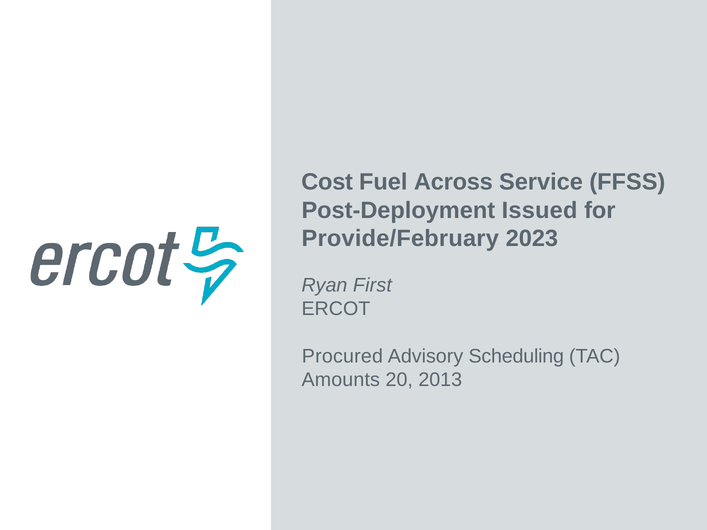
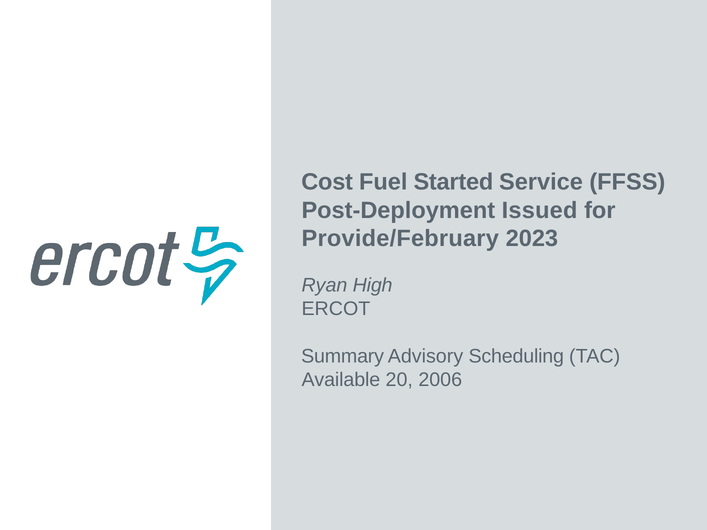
Across: Across -> Started (453, 182)
First: First -> High (373, 286)
Procured: Procured -> Summary (343, 356)
Amounts: Amounts -> Available (341, 380)
2013: 2013 -> 2006 (440, 380)
